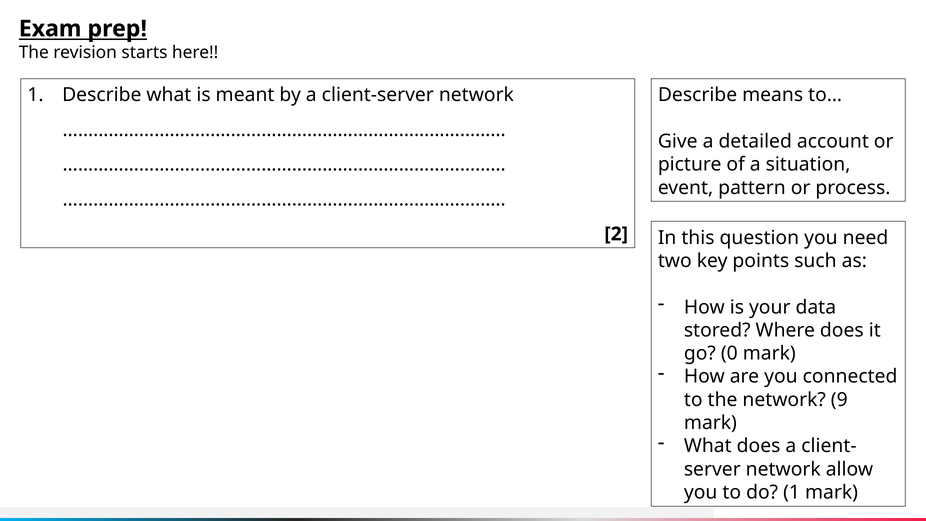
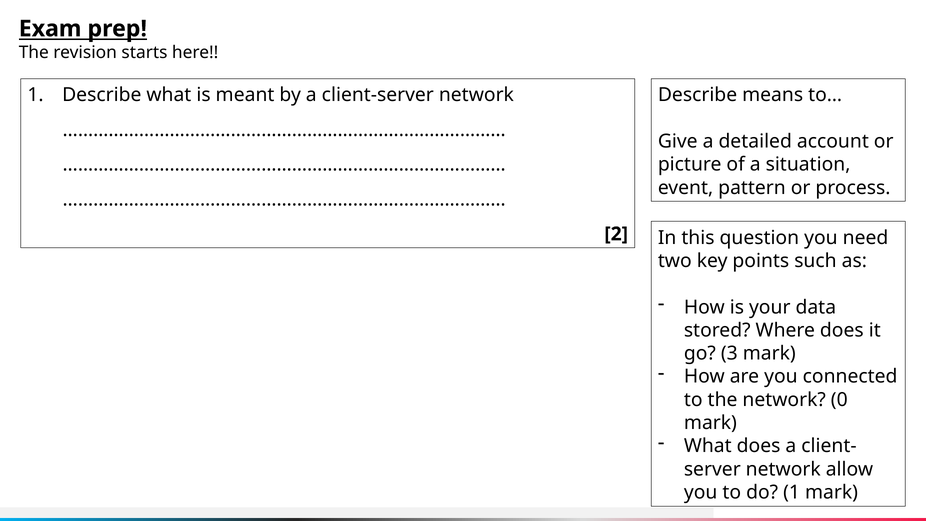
0: 0 -> 3 (729, 353)
9: 9 -> 0 (839, 400)
